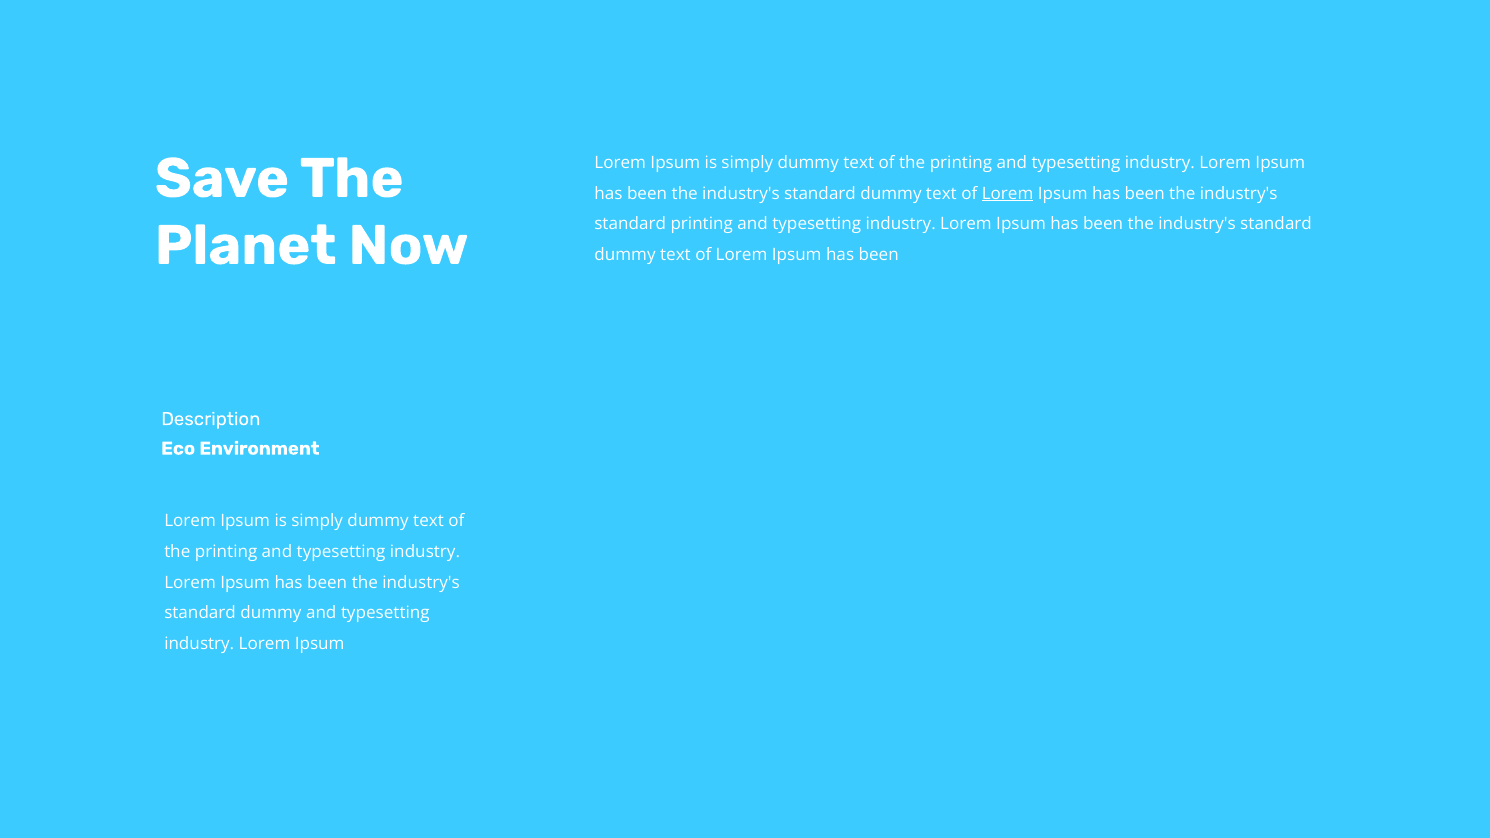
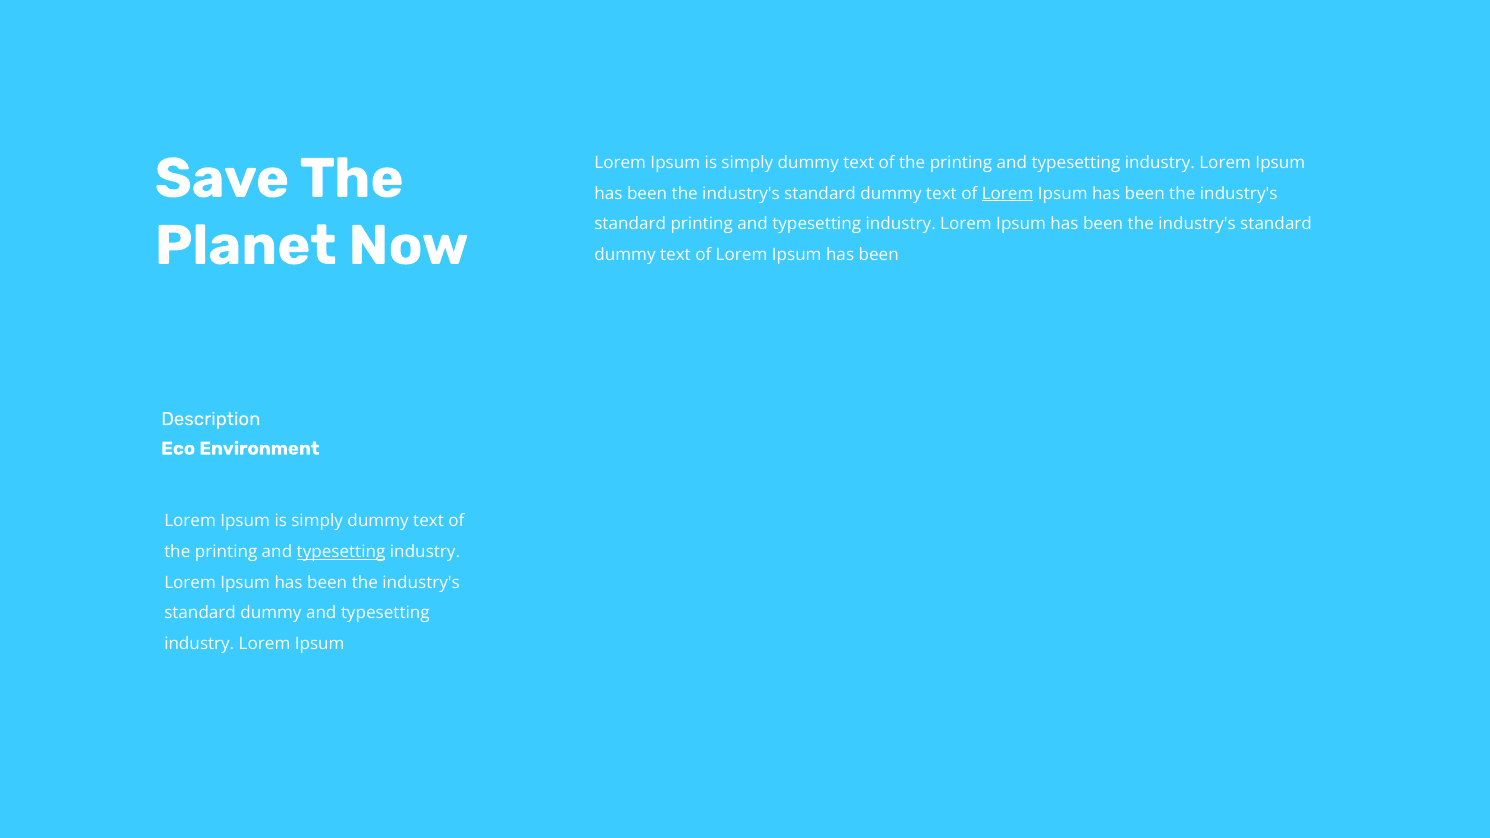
typesetting underline: none -> present (341, 552)
